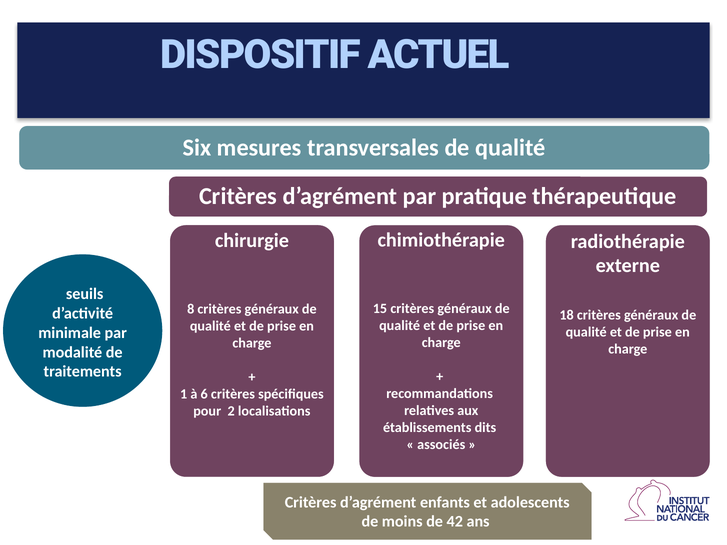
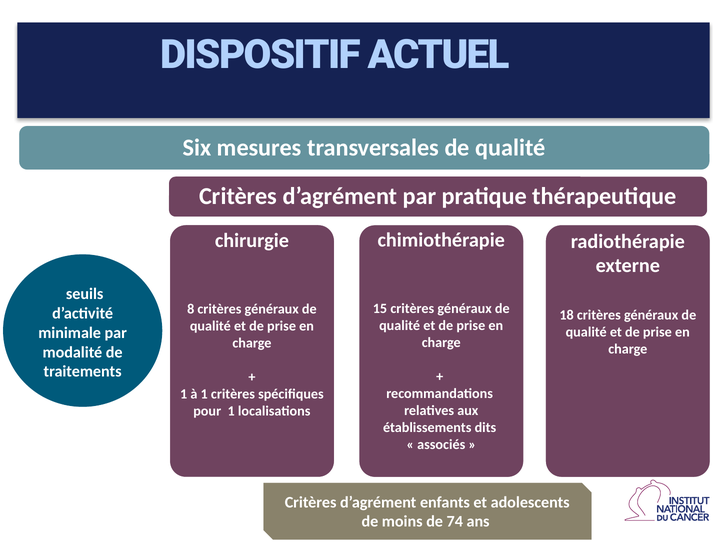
à 6: 6 -> 1 (204, 394)
pour 2: 2 -> 1 (231, 411)
42: 42 -> 74 (455, 522)
